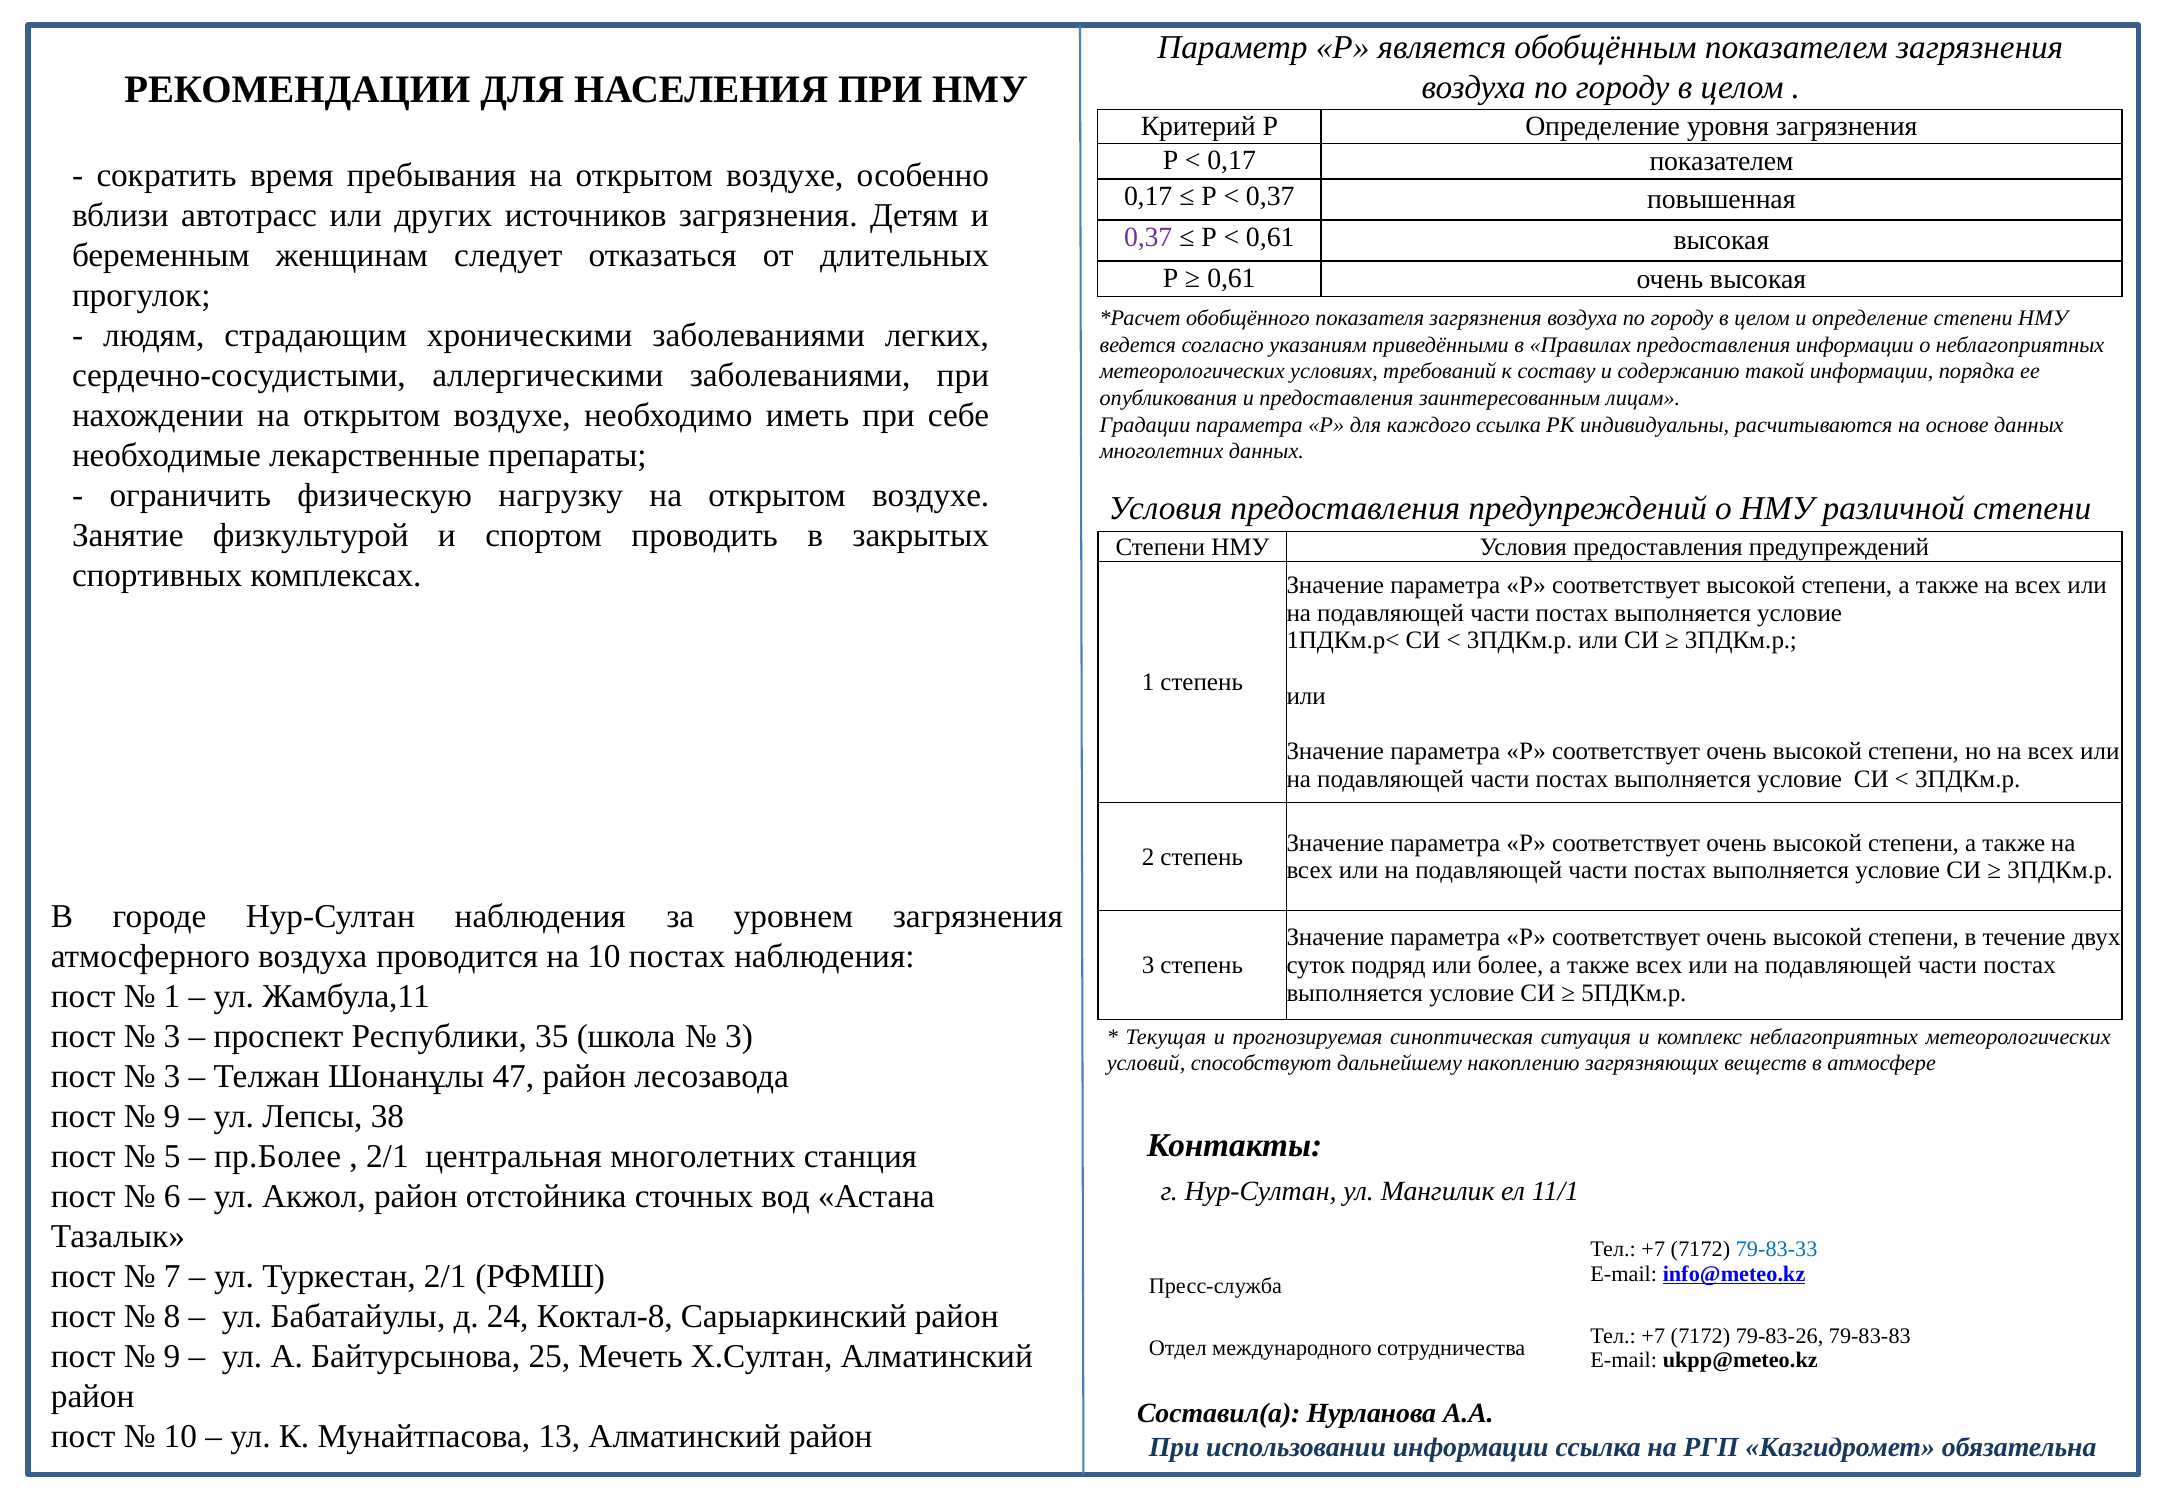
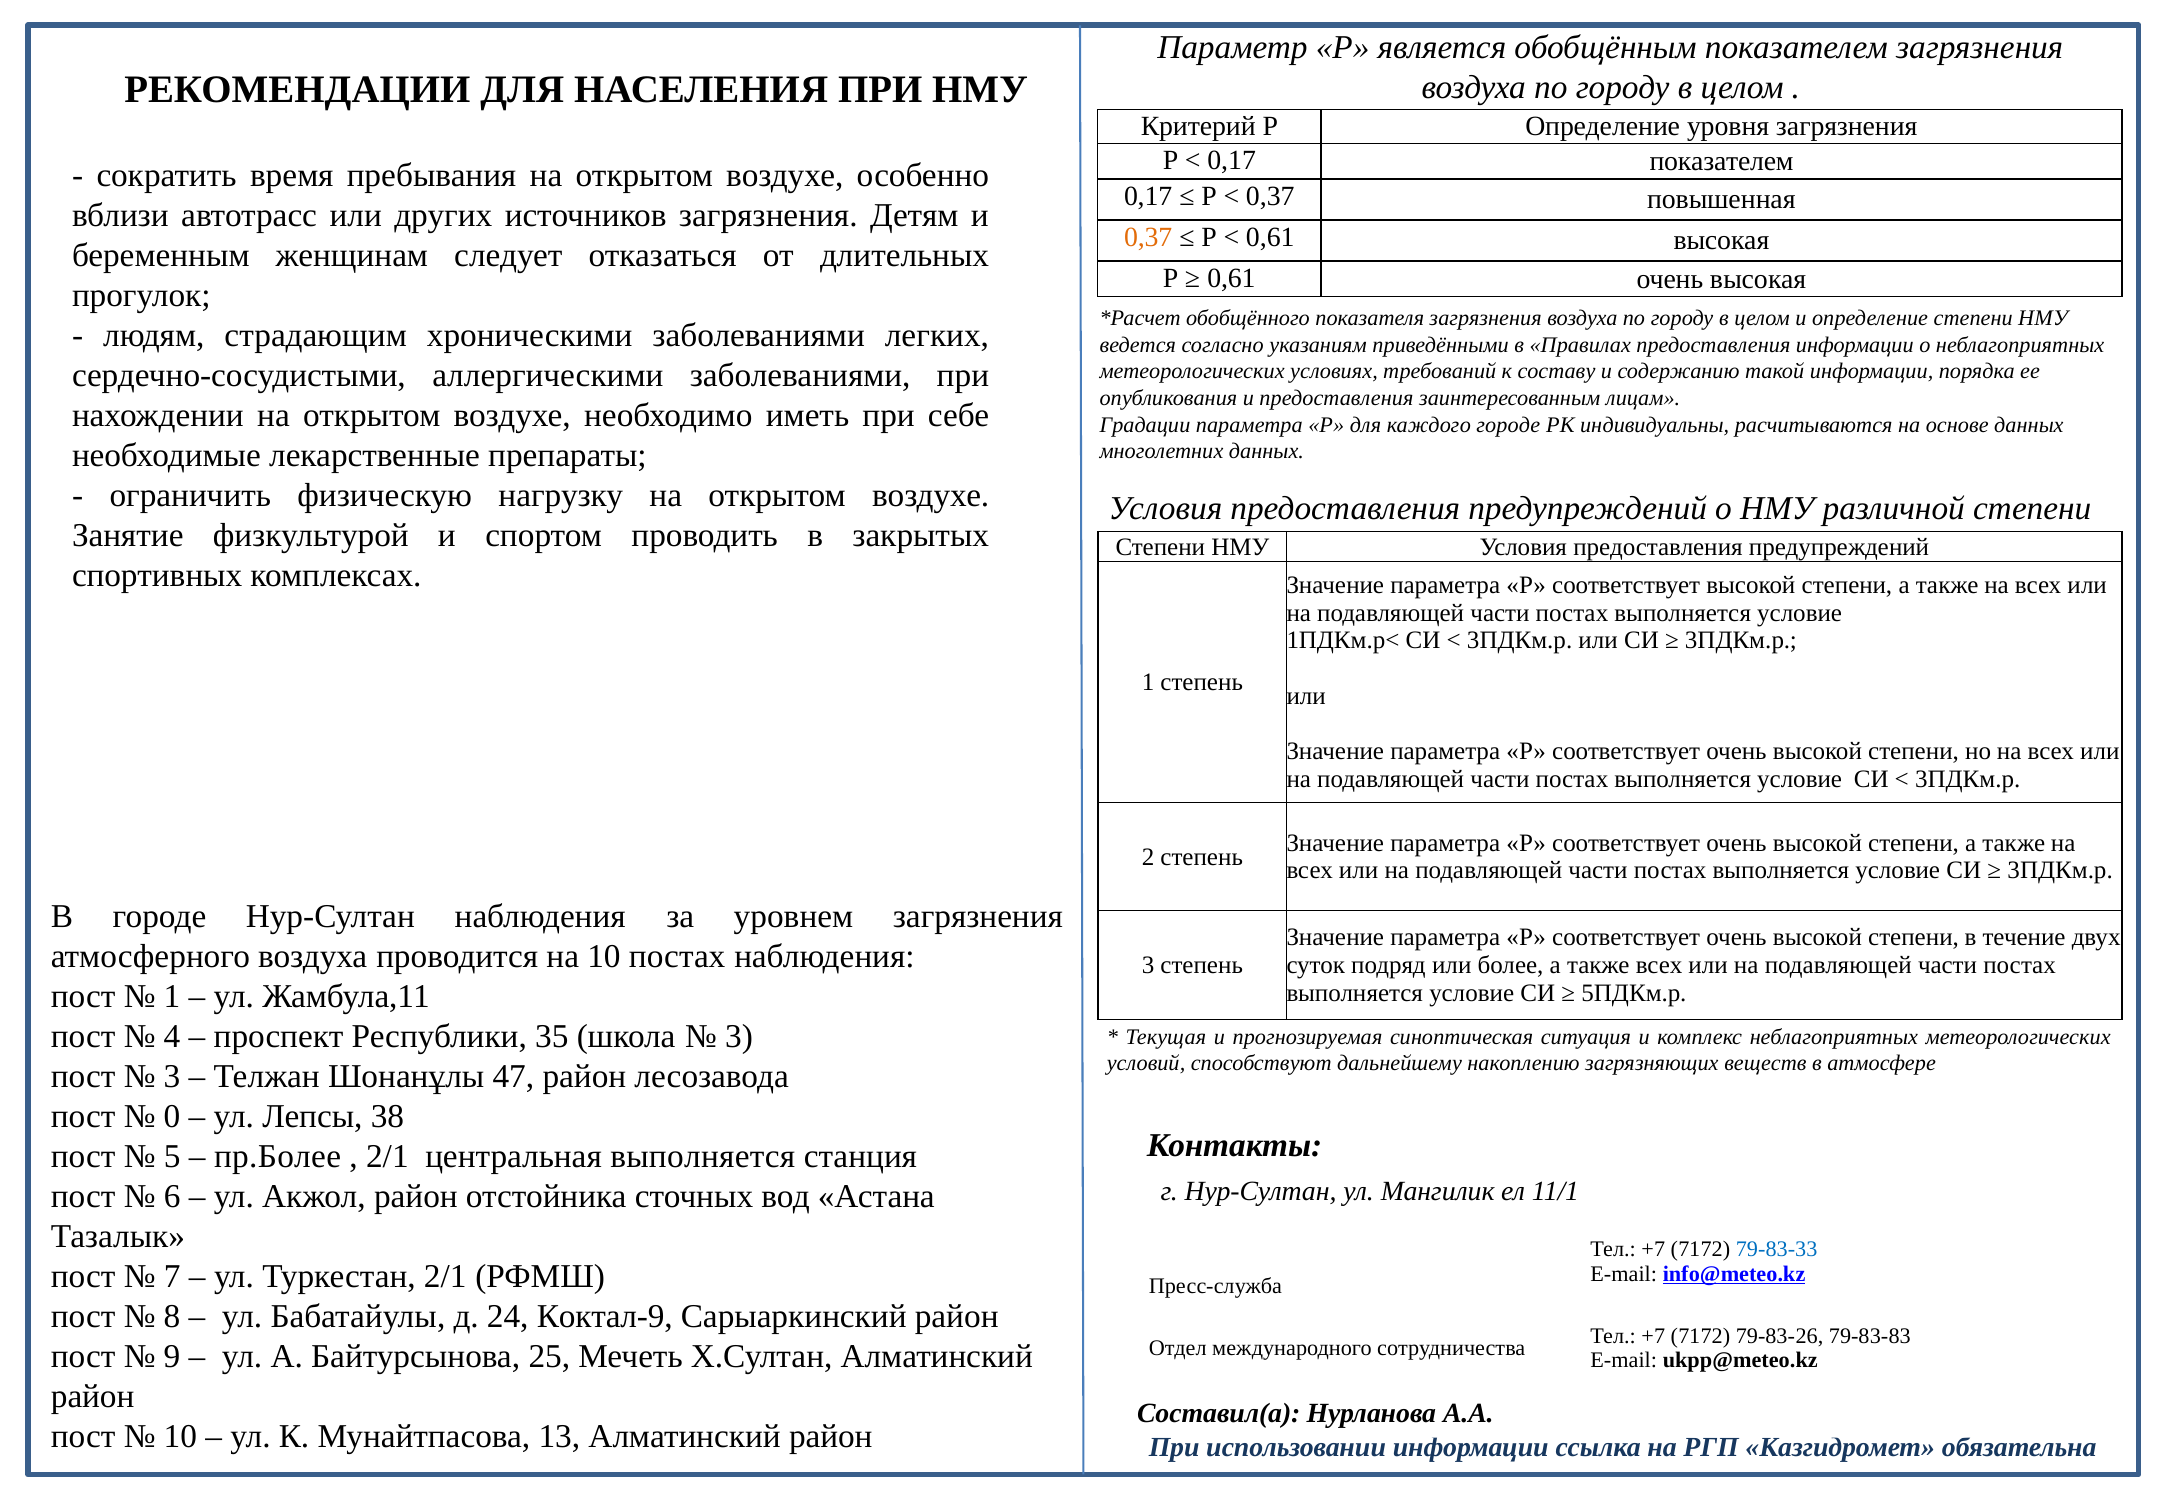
0,37 colour: purple -> orange (1148, 238)
каждого ссылка: ссылка -> городе (1508, 425)
3: 3 -> 4 (172, 1036)
9: 9 -> 0 (172, 1116)
центральная многолетних: многолетних -> выполняется (703, 1156)
Коктал-8: Коктал-8 -> Коктал-9 (605, 1316)
